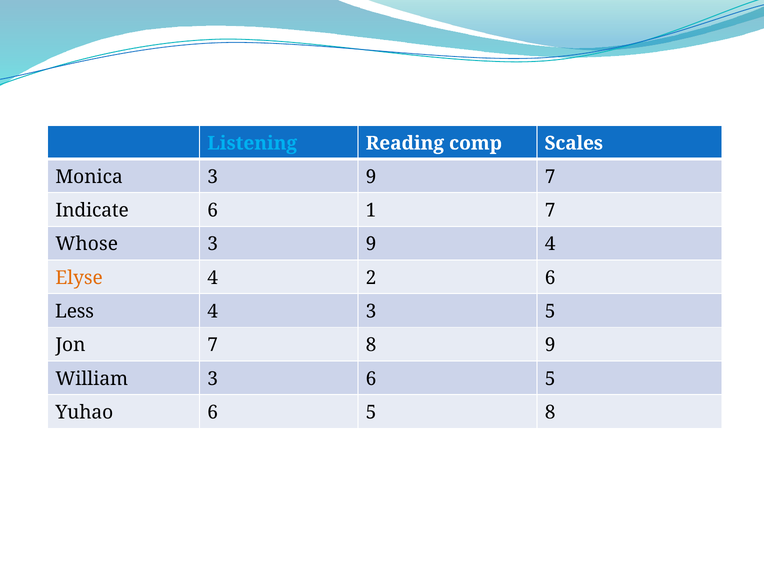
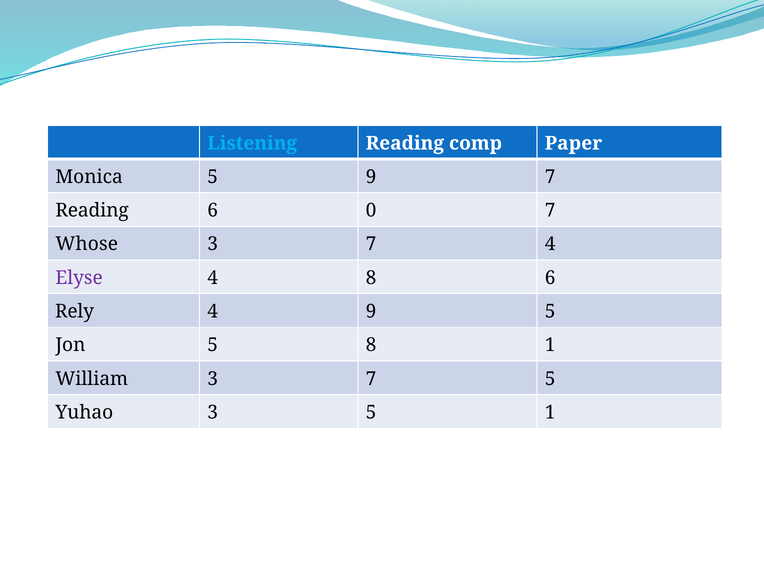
Scales: Scales -> Paper (574, 143)
Monica 3: 3 -> 5 (213, 177)
Indicate: Indicate -> Reading (92, 211)
1: 1 -> 0 (371, 211)
9: 9 -> 7 (371, 244)
Elyse colour: orange -> purple (79, 278)
4 2: 2 -> 8 (371, 278)
Less: Less -> Rely (74, 312)
4 3: 3 -> 9 (371, 312)
Jon 7: 7 -> 5 (213, 345)
8 9: 9 -> 1 (550, 345)
William 3 6: 6 -> 7 (371, 379)
Yuhao 6: 6 -> 3 (213, 412)
5 8: 8 -> 1 (550, 412)
